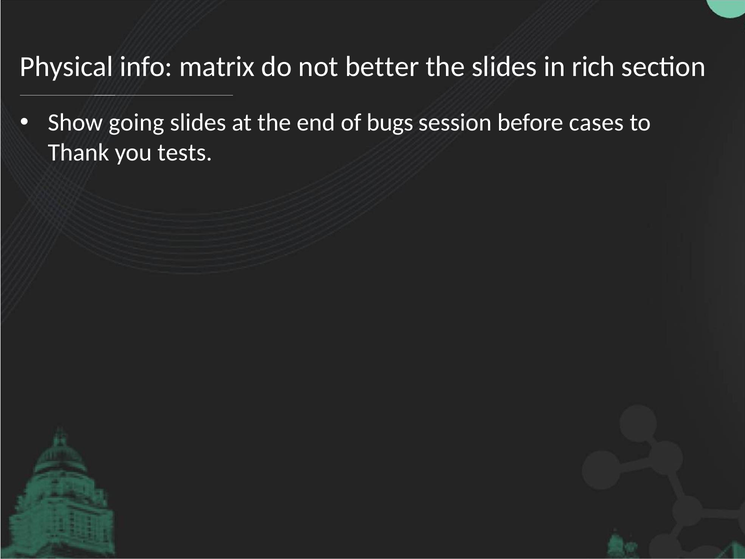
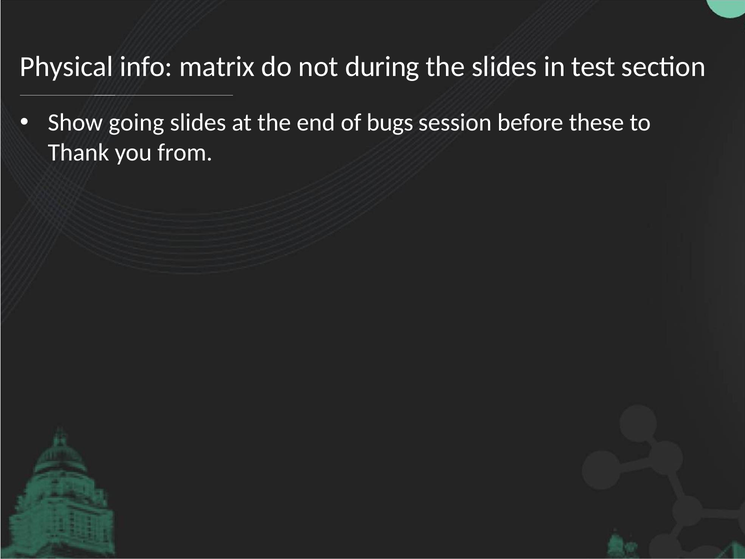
better: better -> during (382, 66)
rich: rich -> test (593, 66)
cases: cases -> these (597, 123)
tests: tests -> from (185, 152)
